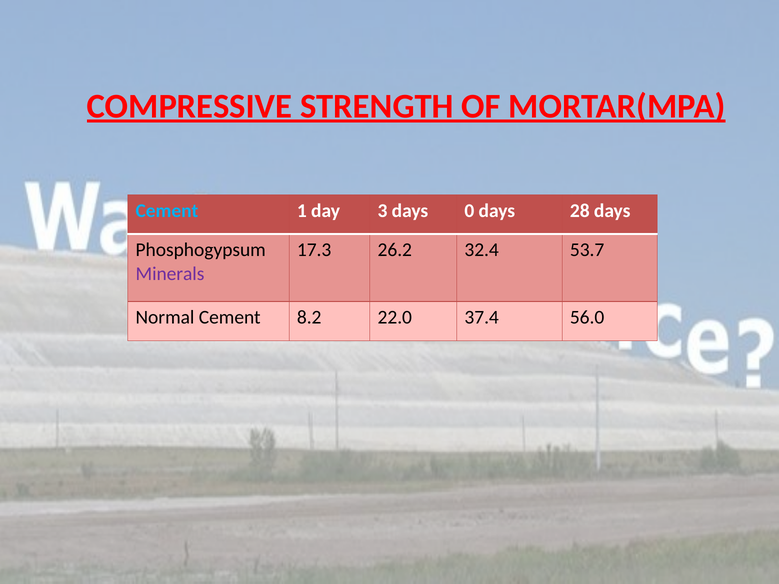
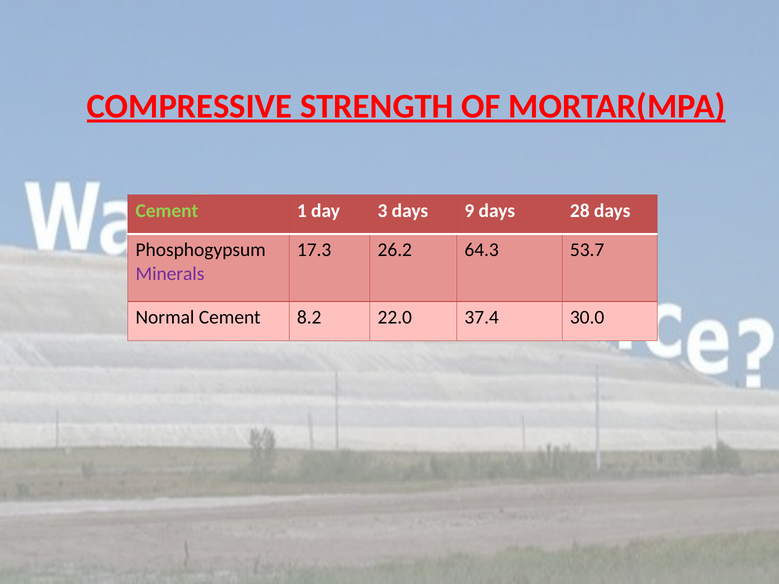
Cement colour: light blue -> light green (167, 211)
0: 0 -> 9 (469, 211)
32.4: 32.4 -> 64.3 (482, 250)
56.0: 56.0 -> 30.0 (587, 318)
